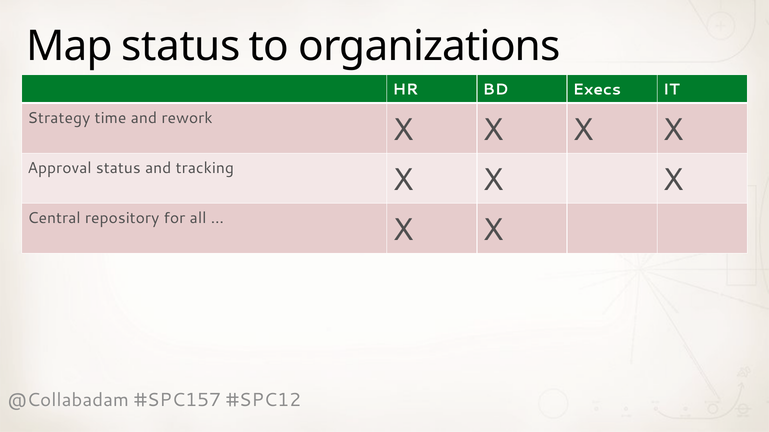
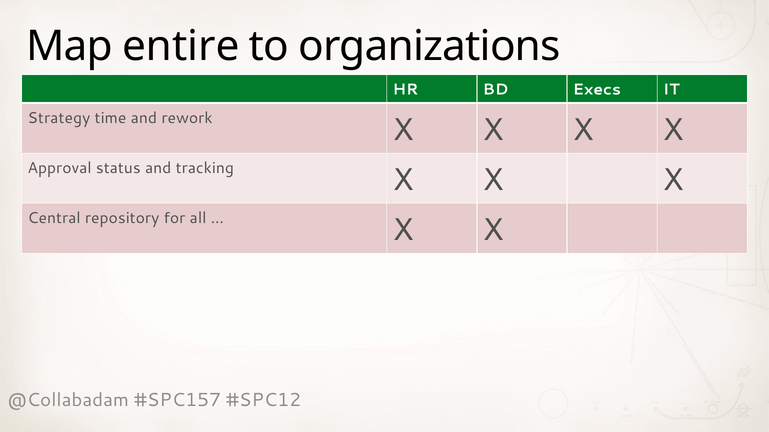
Map status: status -> entire (181, 47)
